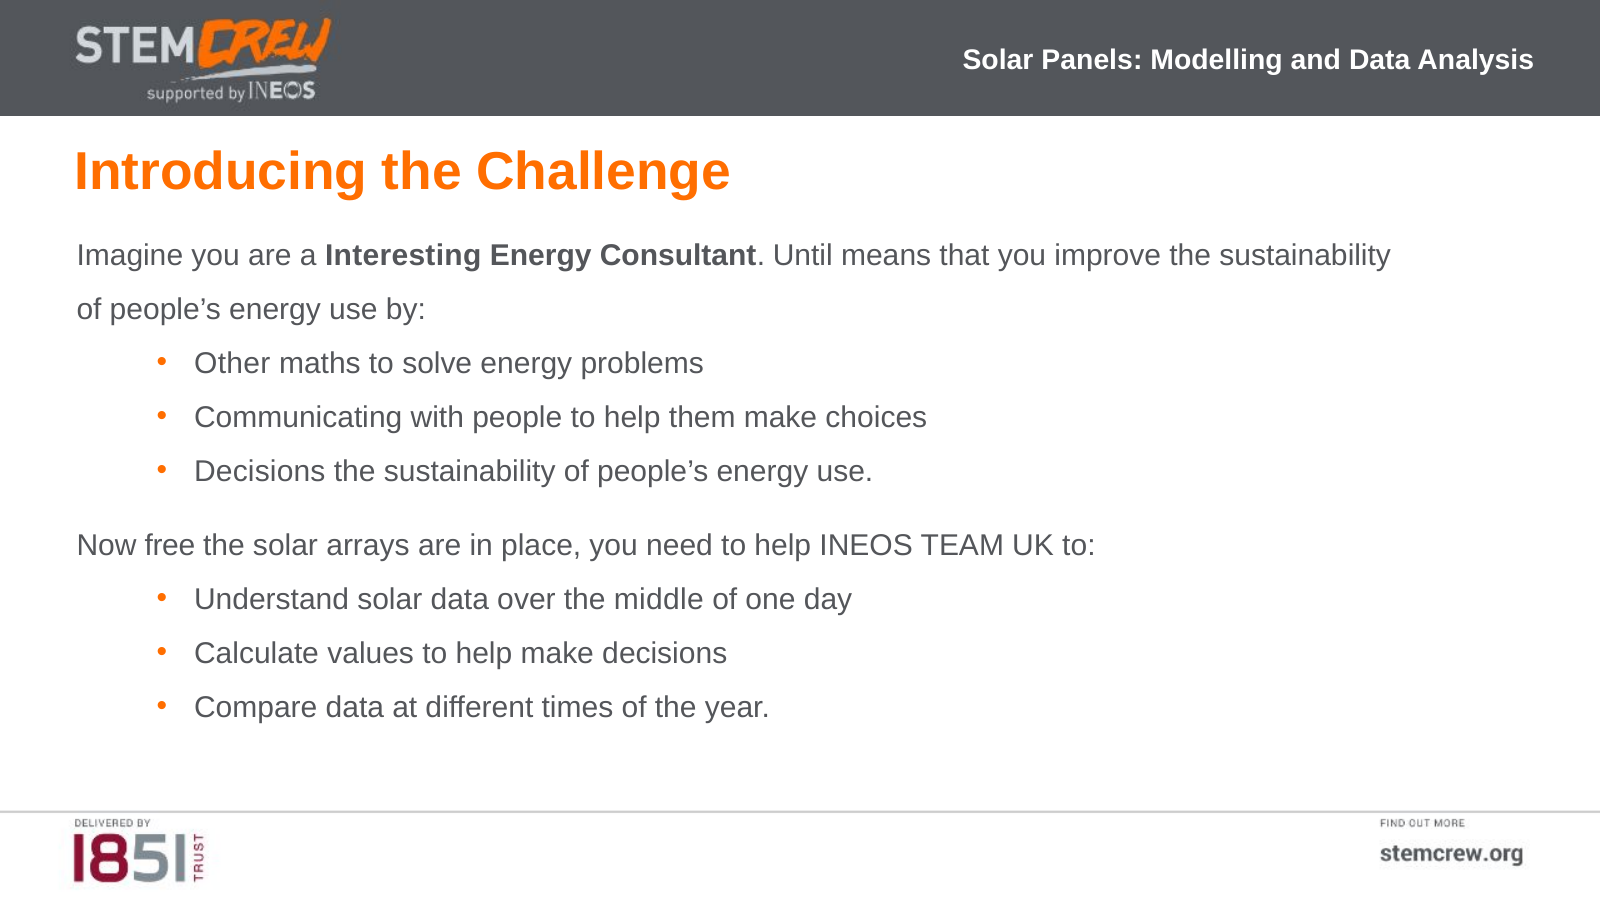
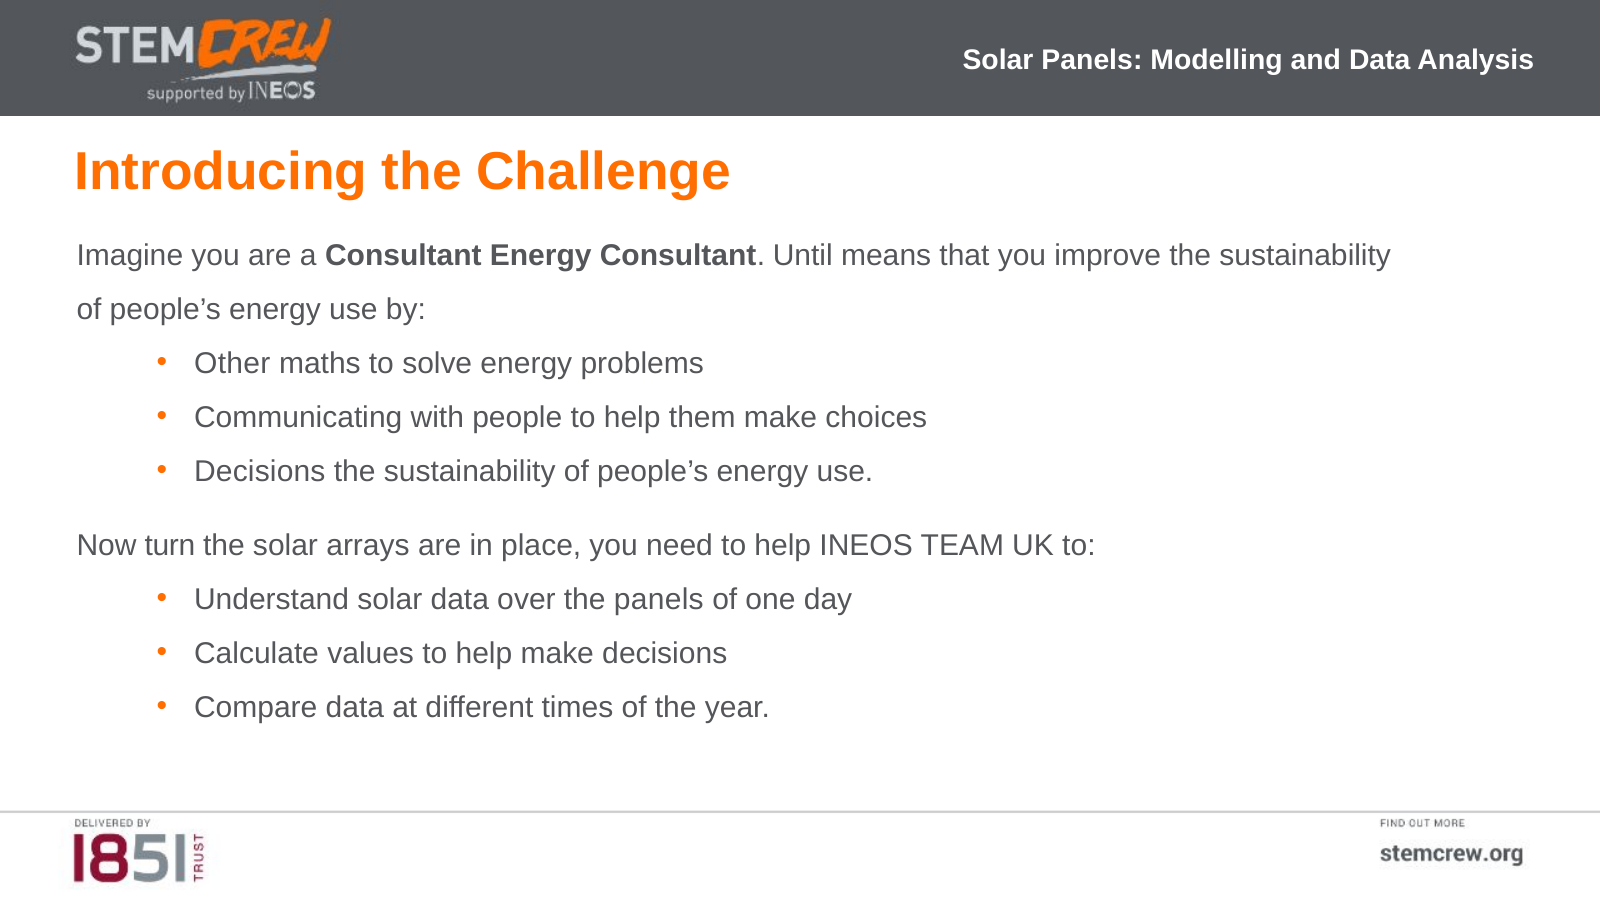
a Interesting: Interesting -> Consultant (403, 255)
free: free -> turn (170, 545)
the middle: middle -> panels (659, 600)
